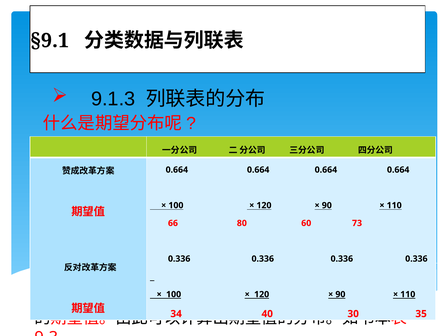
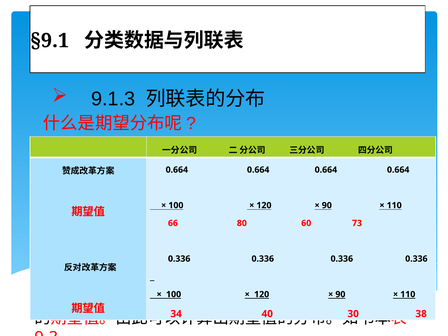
35: 35 -> 38 (421, 314)
